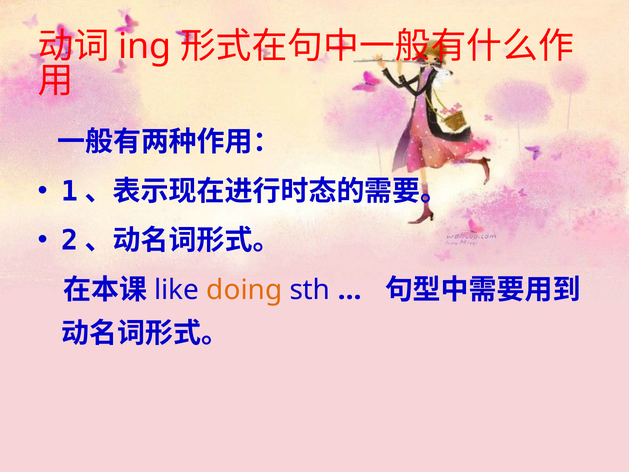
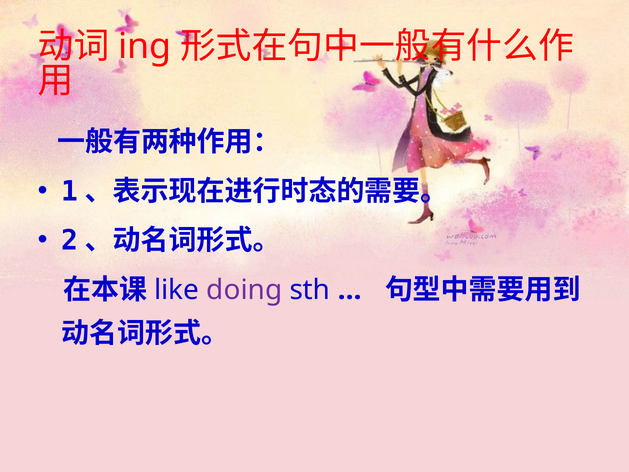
doing colour: orange -> purple (244, 290)
